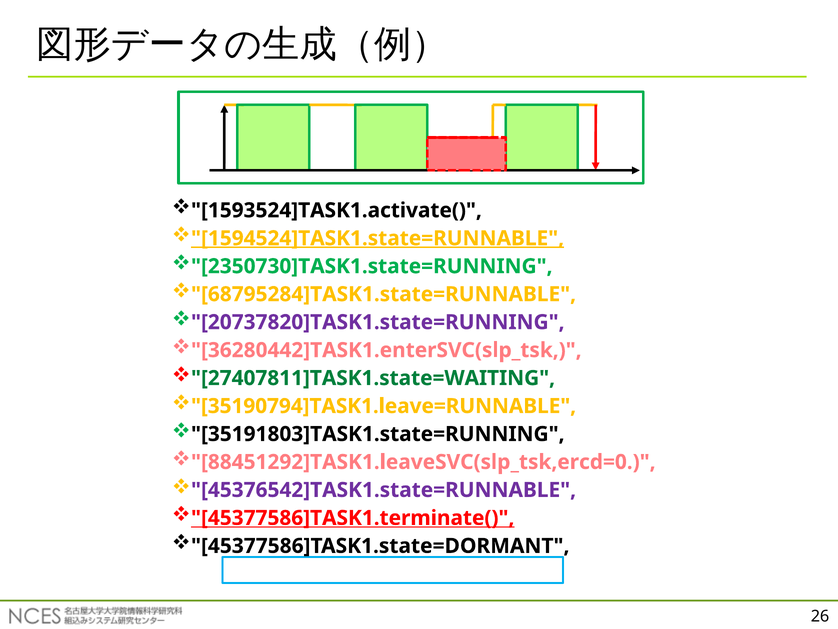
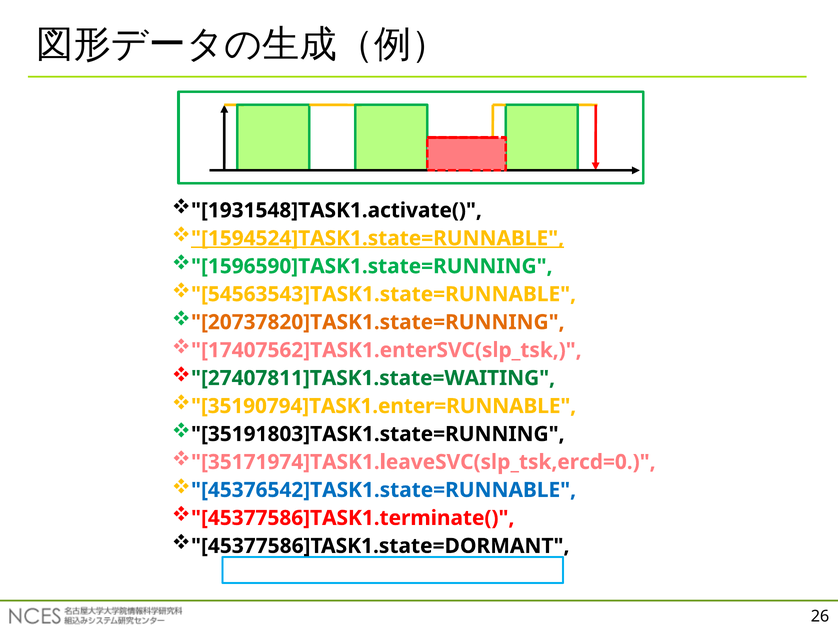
1593524]TASK1.activate(: 1593524]TASK1.activate( -> 1931548]TASK1.activate( (336, 210)
2350730]TASK1.state=RUNNING: 2350730]TASK1.state=RUNNING -> 1596590]TASK1.state=RUNNING (372, 266)
68795284]TASK1.state=RUNNABLE: 68795284]TASK1.state=RUNNABLE -> 54563543]TASK1.state=RUNNABLE (384, 294)
20737820]TASK1.state=RUNNING colour: purple -> orange (378, 322)
36280442]TASK1.enterSVC(slp_tsk: 36280442]TASK1.enterSVC(slp_tsk -> 17407562]TASK1.enterSVC(slp_tsk (386, 350)
35190794]TASK1.leave=RUNNABLE: 35190794]TASK1.leave=RUNNABLE -> 35190794]TASK1.enter=RUNNABLE (384, 406)
88451292]TASK1.leaveSVC(slp_tsk,ercd=0: 88451292]TASK1.leaveSVC(slp_tsk,ercd=0 -> 35171974]TASK1.leaveSVC(slp_tsk,ercd=0 (423, 462)
45376542]TASK1.state=RUNNABLE colour: purple -> blue (384, 490)
45377586]TASK1.terminate( underline: present -> none (353, 518)
